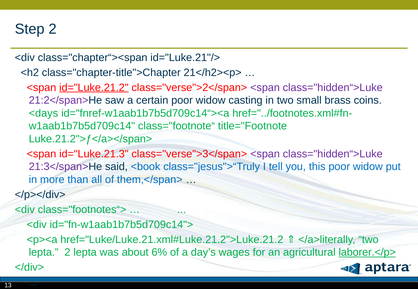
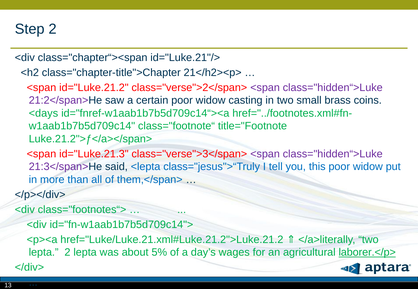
id="Luke.21.2 underline: present -> none (94, 88)
<book: <book -> <lepta (146, 167)
6%: 6% -> 5% (159, 253)
